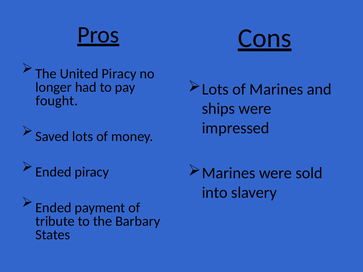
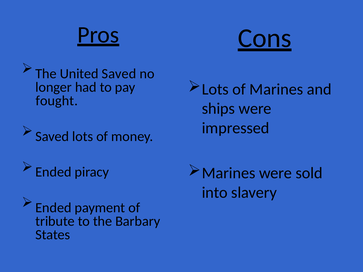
United Piracy: Piracy -> Saved (119, 74)
